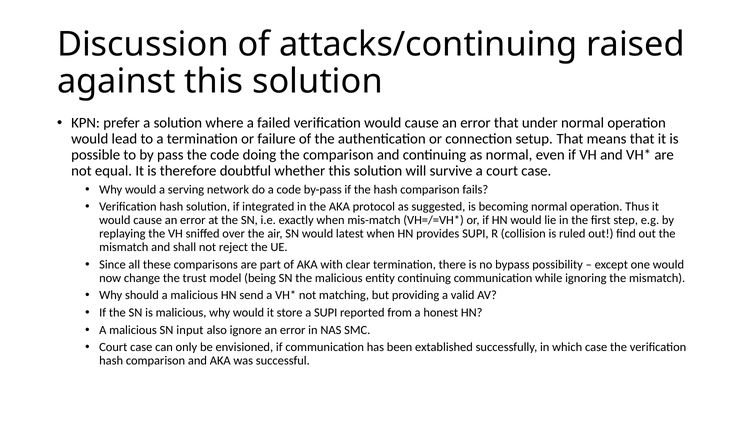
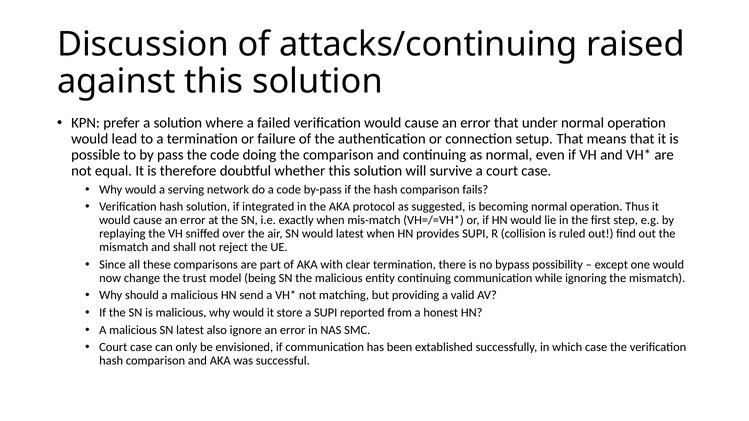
SN input: input -> latest (190, 330)
